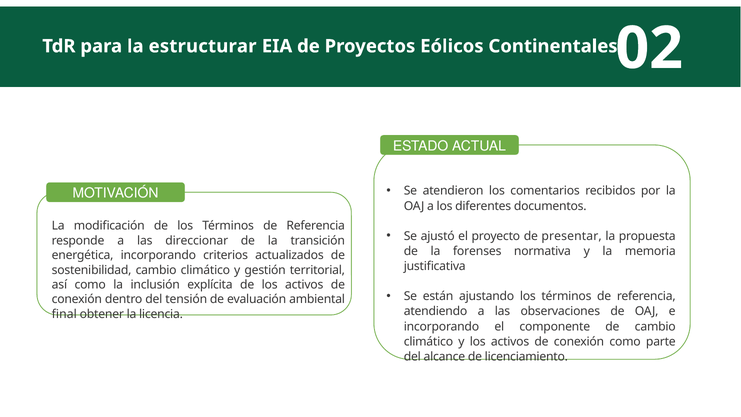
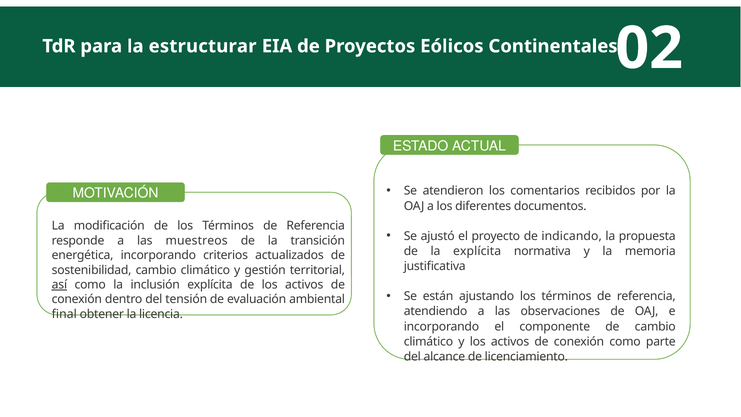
presentar: presentar -> indicando (572, 236)
direccionar: direccionar -> muestreos (197, 241)
la forenses: forenses -> explícita (477, 251)
así underline: none -> present (59, 285)
